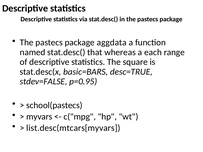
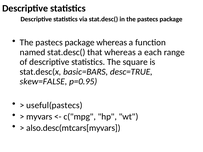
package aggdata: aggdata -> whereas (112, 43)
stdev=FALSE: stdev=FALSE -> skew=FALSE (43, 82)
school(pastecs: school(pastecs -> useful(pastecs (54, 105)
list.desc(mtcars[myvars: list.desc(mtcars[myvars -> also.desc(mtcars[myvars (73, 128)
